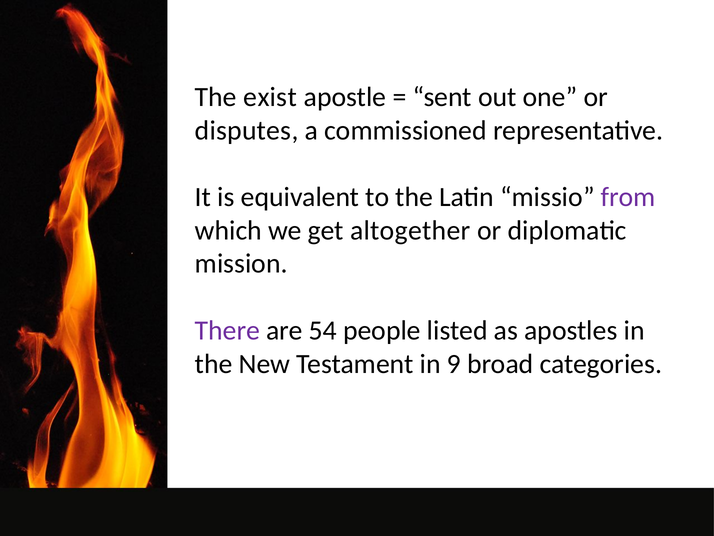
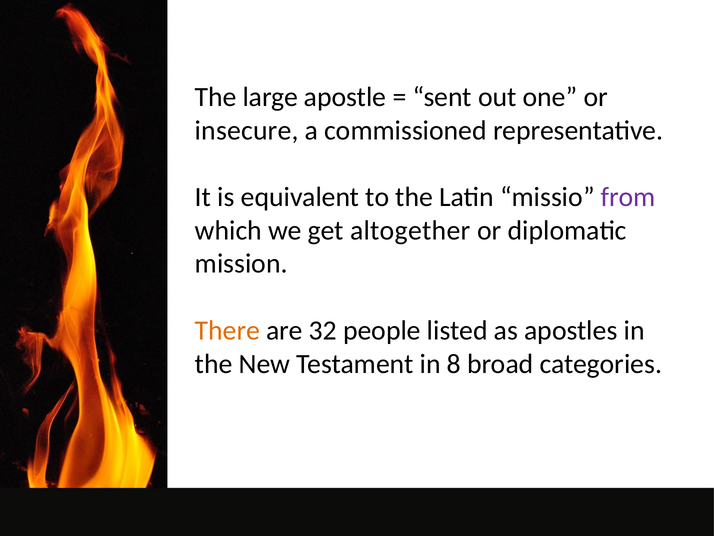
exist: exist -> large (270, 97)
disputes: disputes -> insecure (247, 130)
There colour: purple -> orange (227, 330)
54: 54 -> 32 (323, 330)
9: 9 -> 8 (454, 364)
